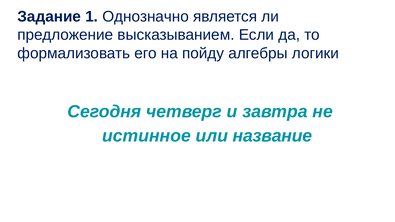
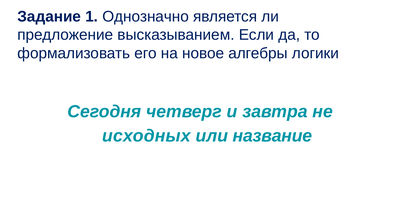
пойду: пойду -> новое (203, 53)
истинное: истинное -> исходных (146, 136)
